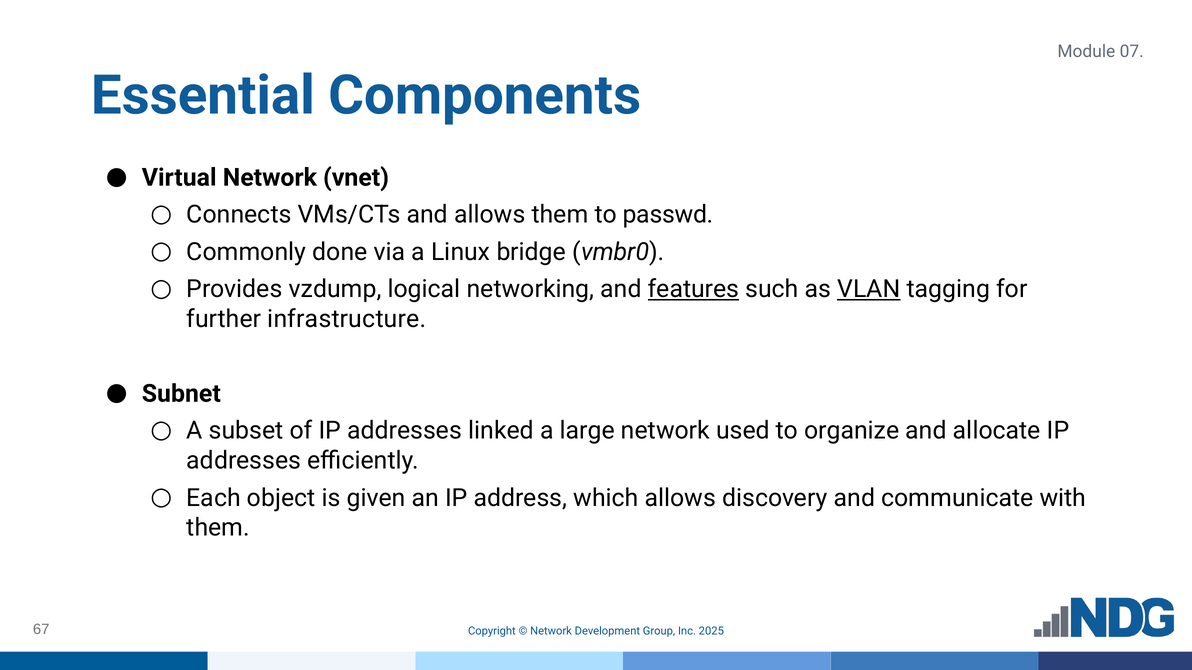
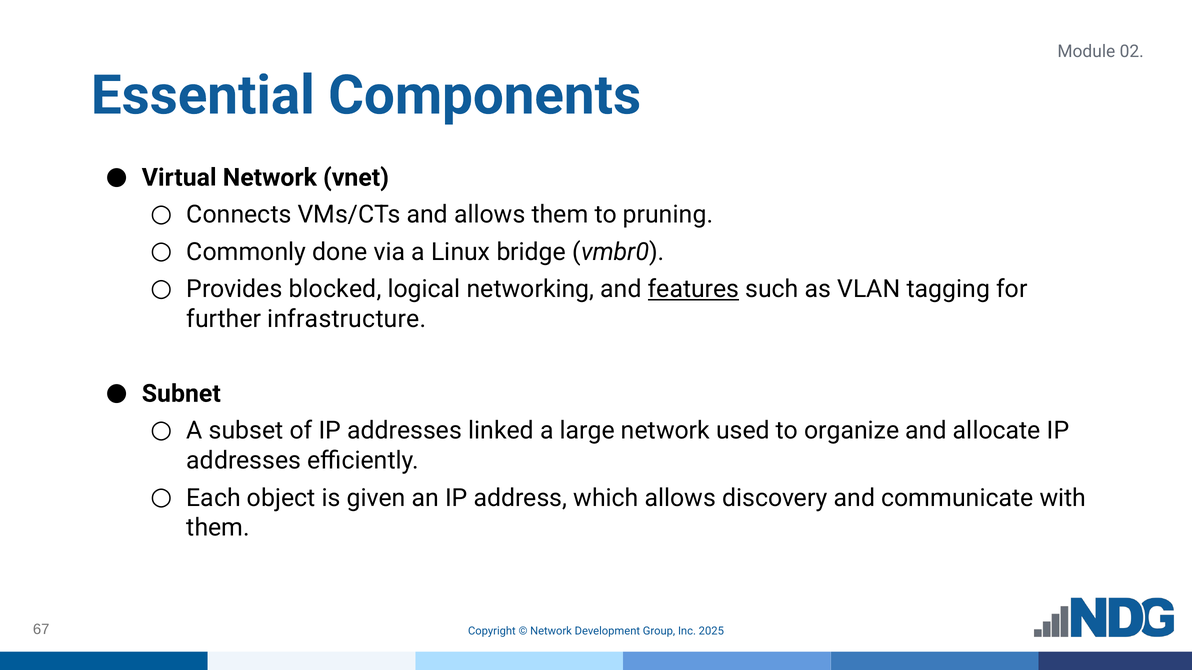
07: 07 -> 02 (1132, 52)
passwd: passwd -> pruning (668, 215)
vzdump: vzdump -> blocked (335, 289)
VLAN underline: present -> none (869, 289)
